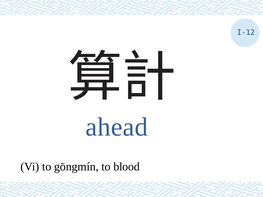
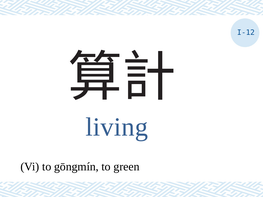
ahead: ahead -> living (117, 127)
blood: blood -> green (127, 167)
